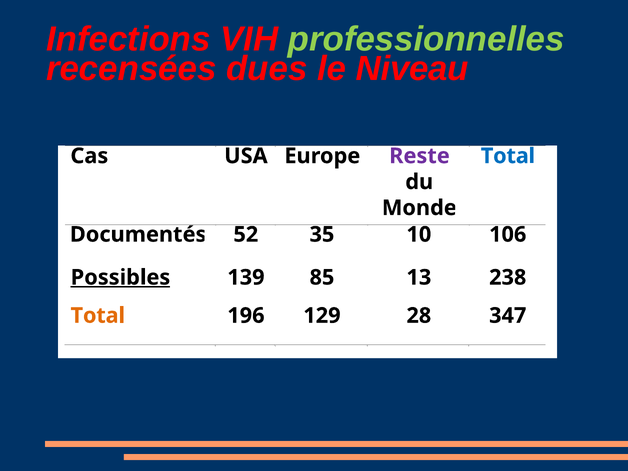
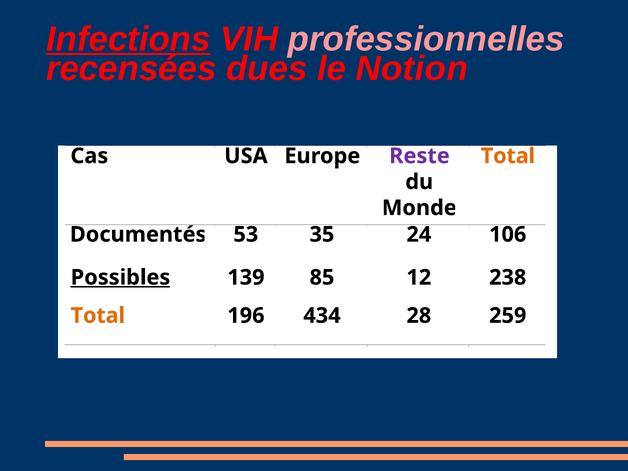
Infections underline: none -> present (128, 39)
professionnelles colour: light green -> pink (426, 39)
Niveau: Niveau -> Notion (412, 69)
Total colour: blue -> orange (508, 156)
52: 52 -> 53 (246, 234)
10: 10 -> 24 (419, 234)
13: 13 -> 12 (419, 277)
129: 129 -> 434 (322, 316)
347: 347 -> 259 (508, 316)
